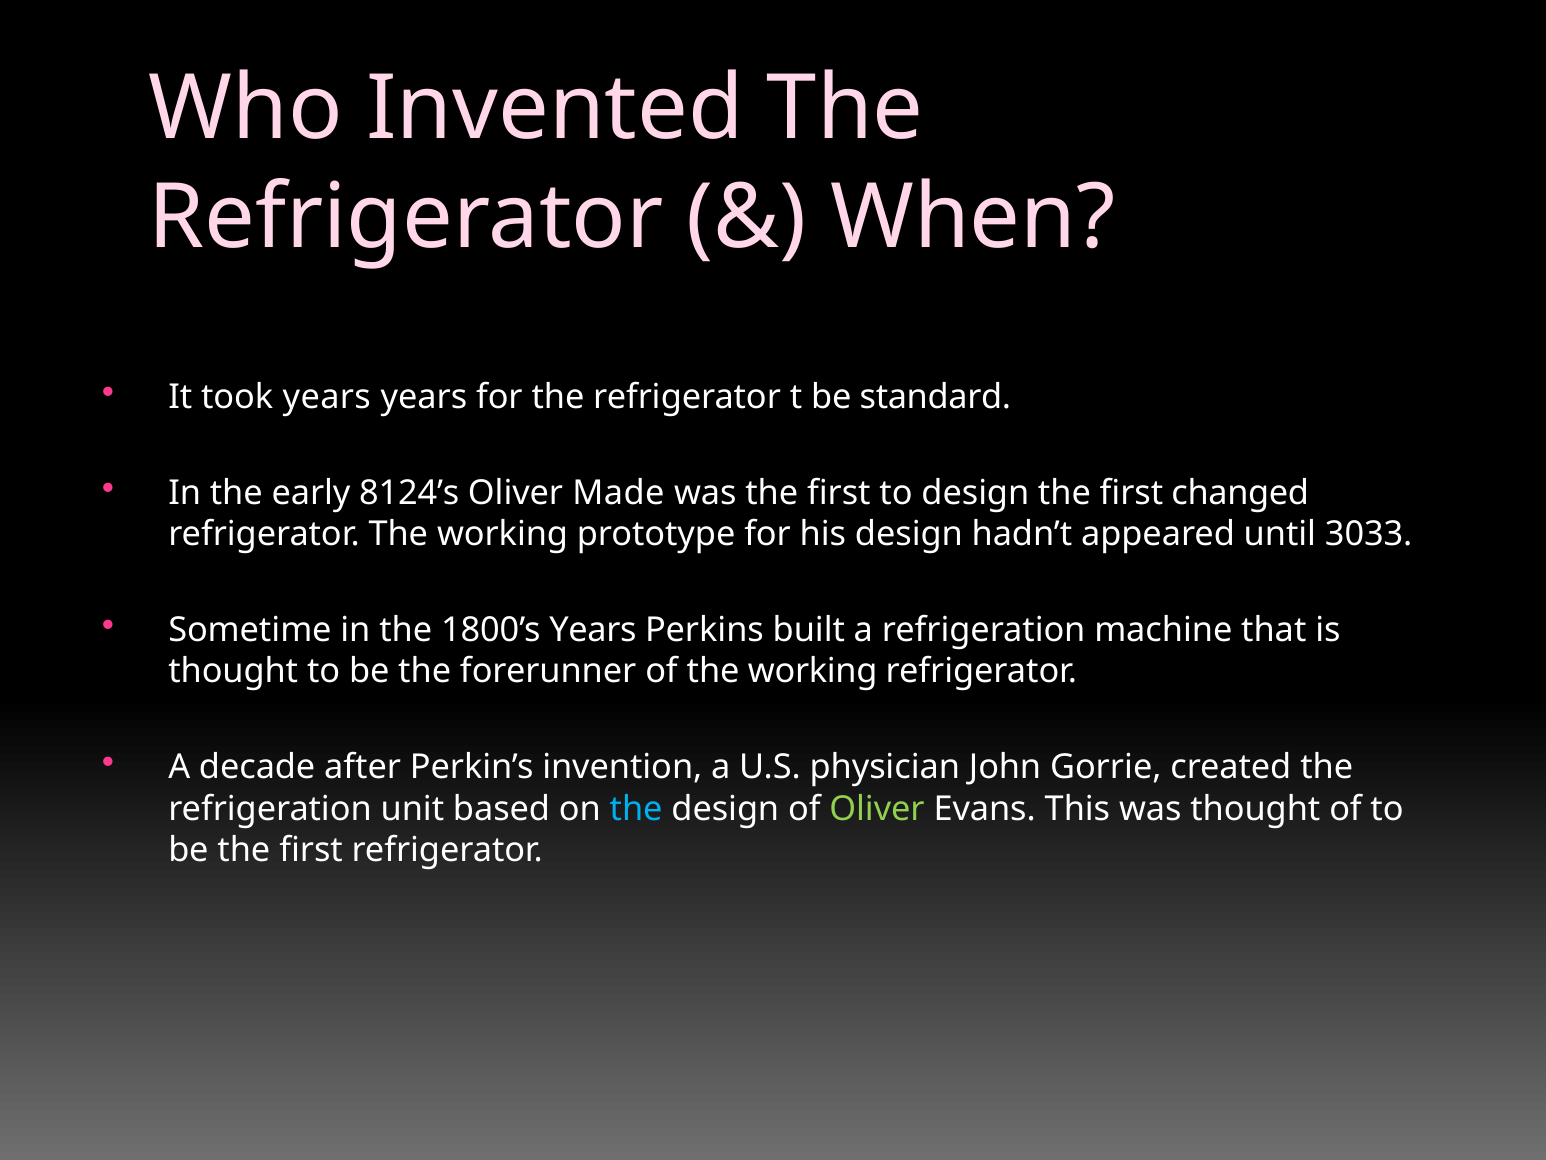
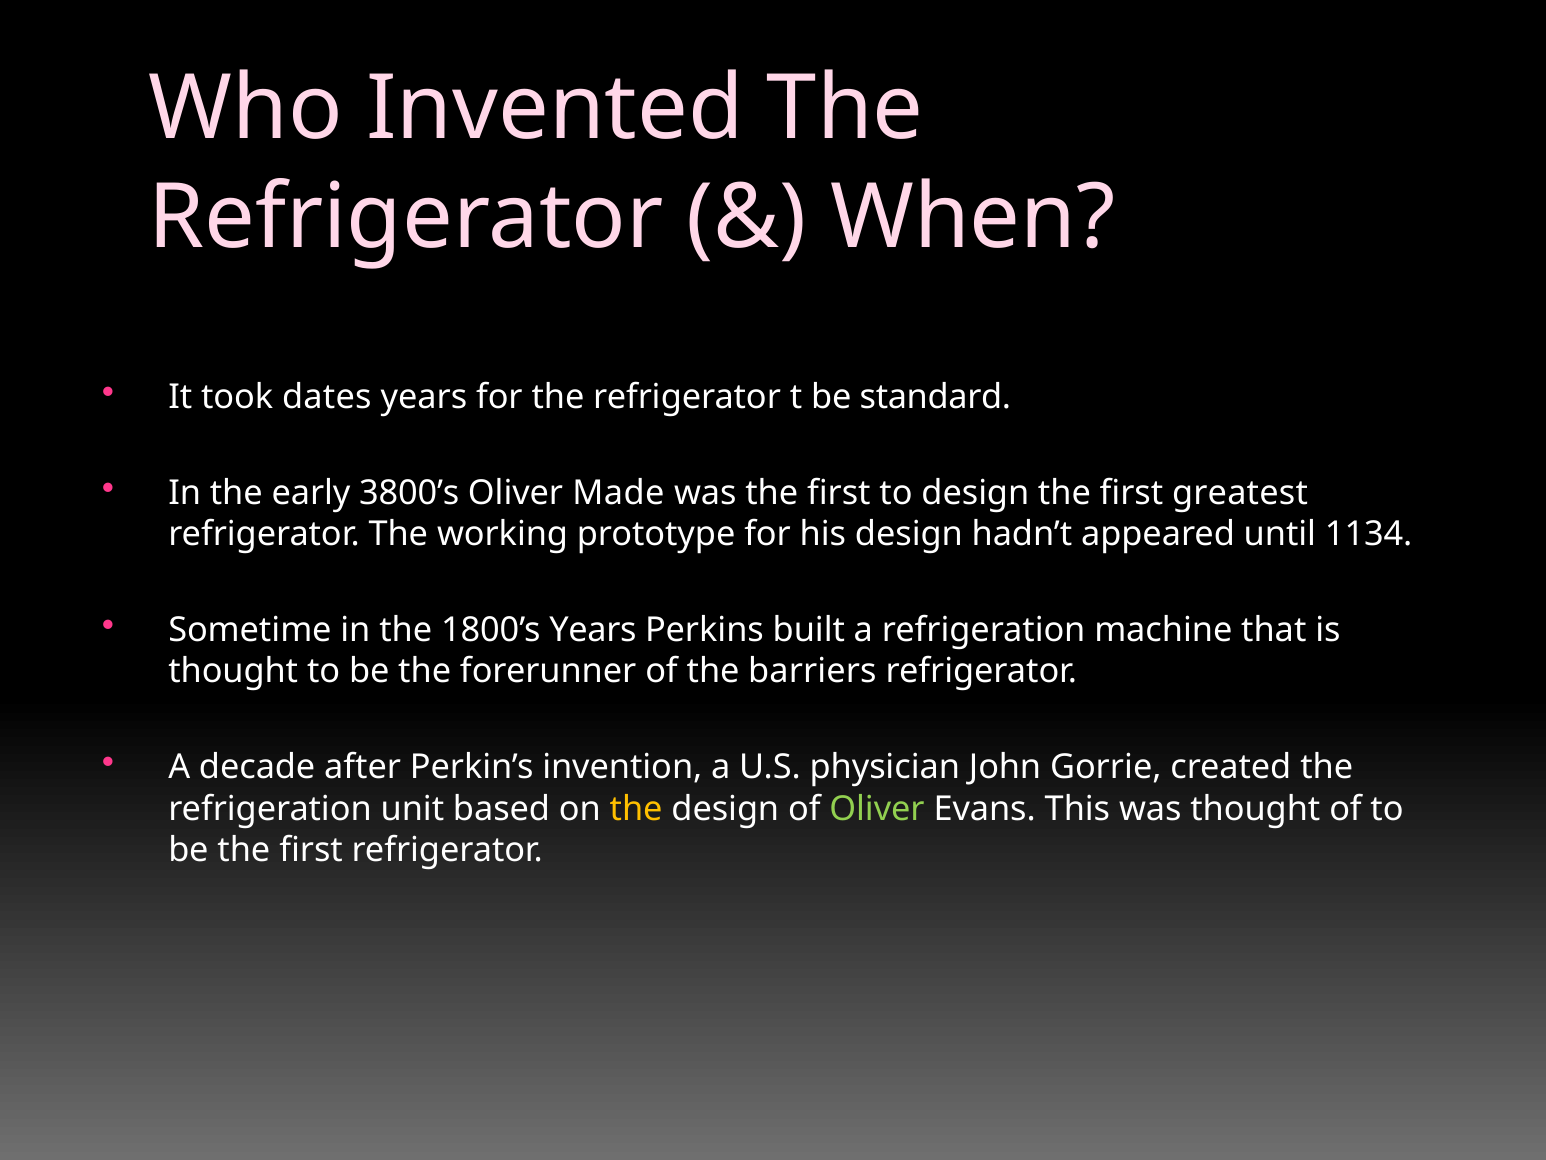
took years: years -> dates (327, 397)
8124’s: 8124’s -> 3800’s (409, 493)
changed: changed -> greatest (1240, 493)
3033: 3033 -> 1134 (1369, 534)
of the working: working -> barriers (812, 671)
the colour: light blue -> yellow (636, 808)
